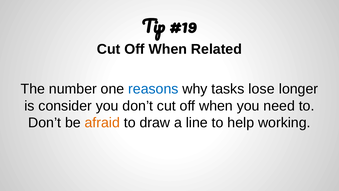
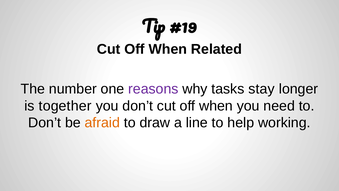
reasons colour: blue -> purple (153, 89)
lose: lose -> stay (262, 89)
consider: consider -> together (65, 106)
